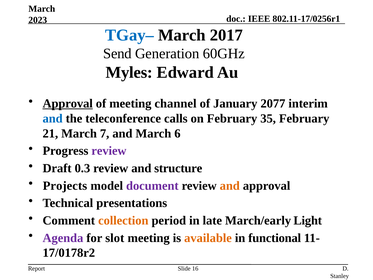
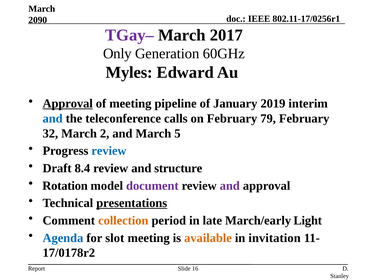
2023: 2023 -> 2090 (38, 20)
TGay– colour: blue -> purple (129, 35)
Send: Send -> Only (117, 54)
channel: channel -> pipeline (176, 103)
2077: 2077 -> 2019 (273, 103)
35: 35 -> 79 (268, 118)
21: 21 -> 32 (50, 133)
7: 7 -> 2 (105, 133)
6: 6 -> 5 (177, 133)
review colour: purple -> blue (109, 151)
0.3: 0.3 -> 8.4 (82, 168)
Projects: Projects -> Rotation (65, 185)
and colour: orange -> purple (230, 185)
presentations underline: none -> present (132, 203)
Agenda colour: purple -> blue (63, 238)
functional: functional -> invitation (275, 238)
